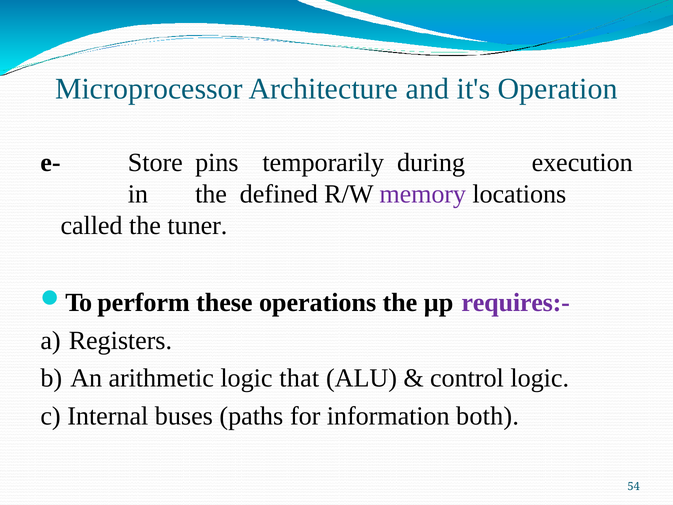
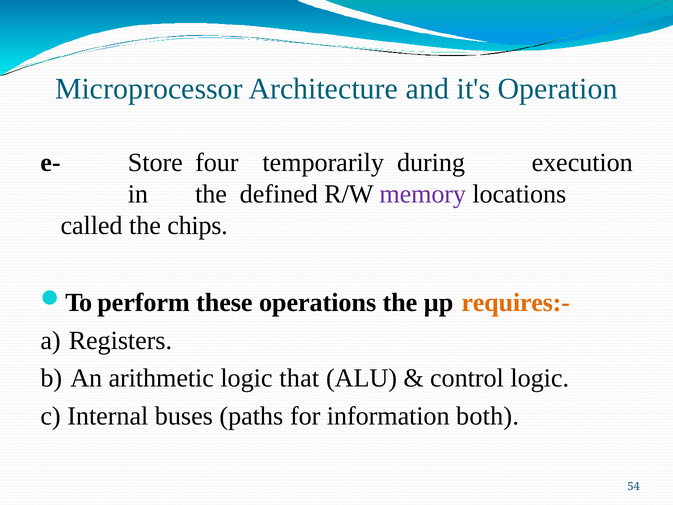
pins: pins -> four (217, 162)
tuner: tuner -> chips (198, 225)
requires:- colour: purple -> orange (516, 303)
